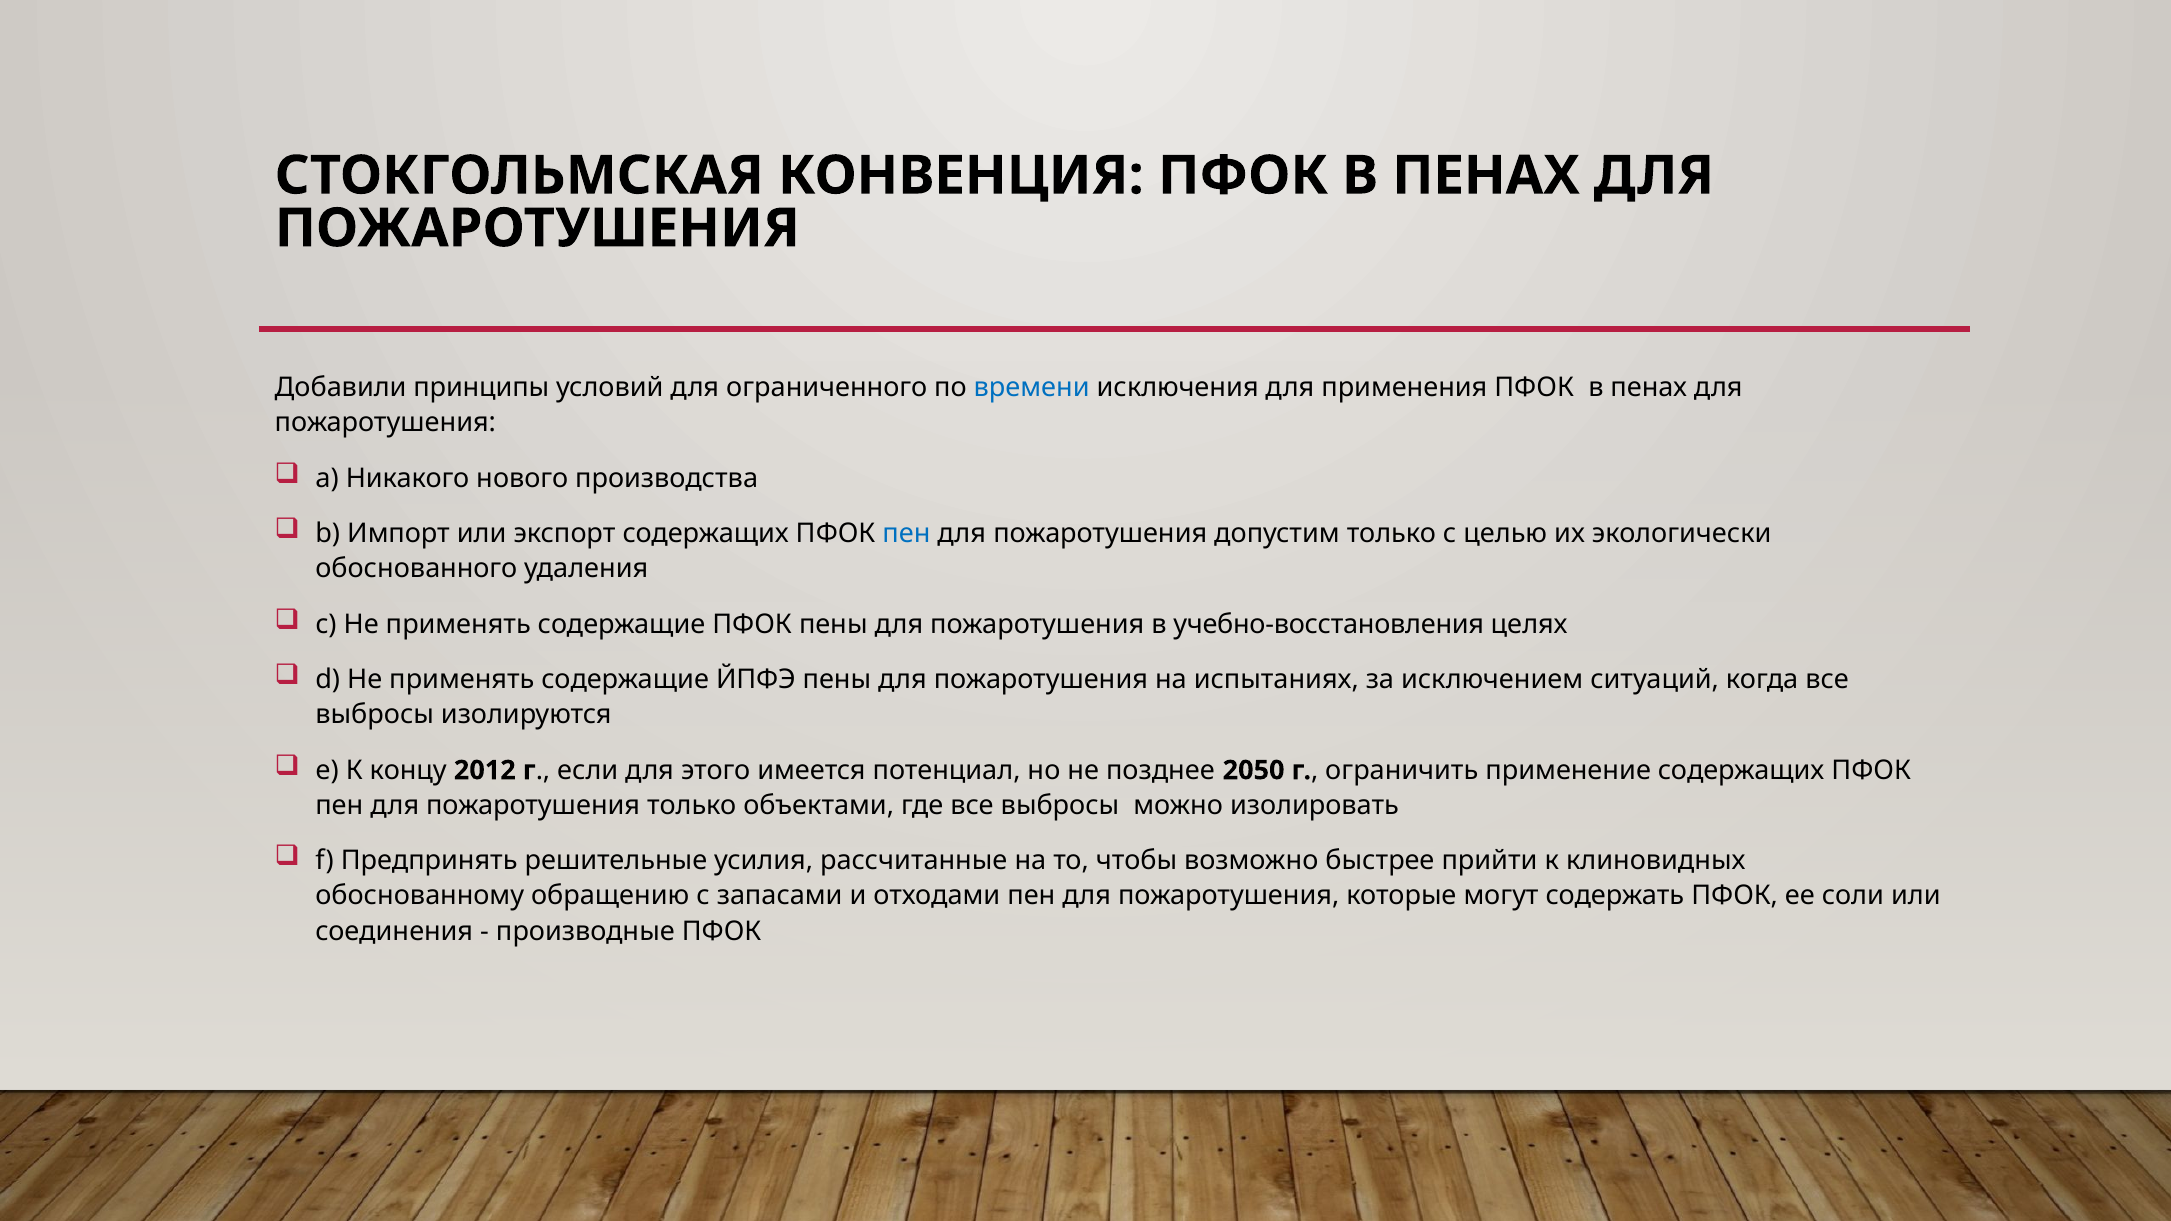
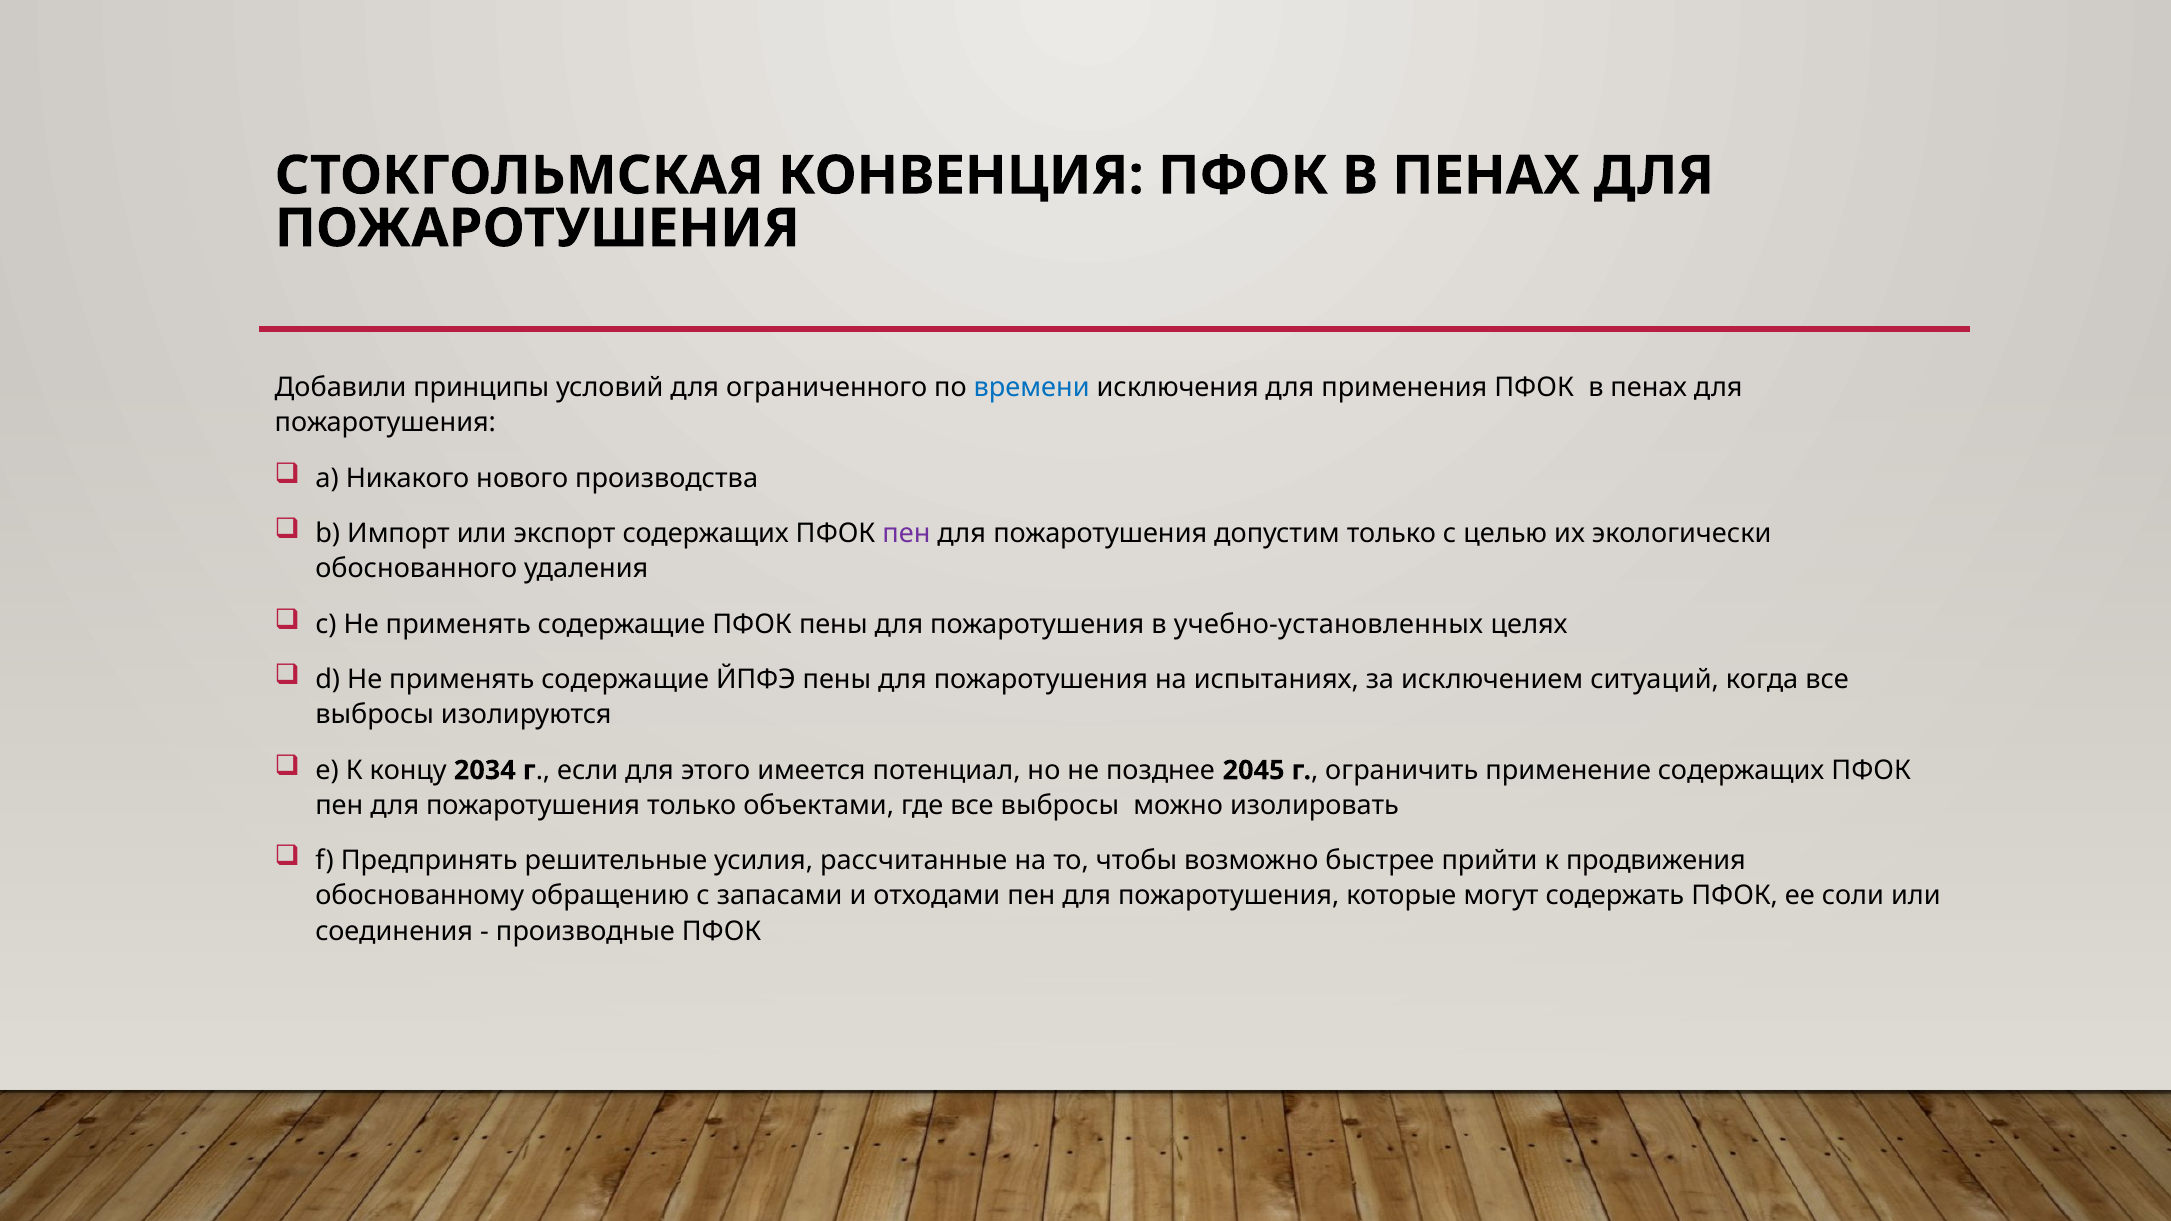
пен colour: blue -> purple (907, 534)
учебно-восстановления: учебно-восстановления -> учебно-установленных (1328, 624)
2012: 2012 -> 2034 (485, 770)
2050: 2050 -> 2045 (1254, 770)
клиновидных: клиновидных -> продвижения (1656, 861)
